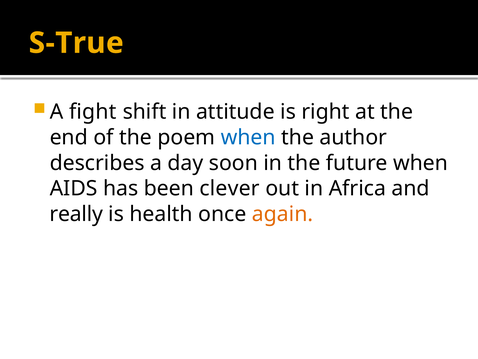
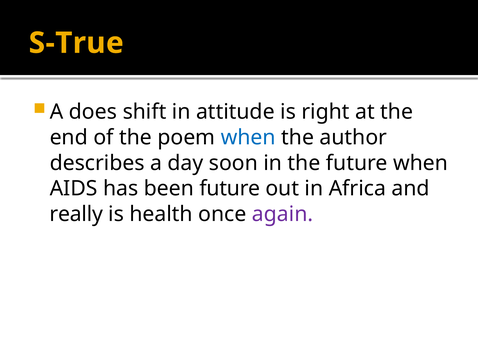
fight: fight -> does (93, 112)
been clever: clever -> future (230, 188)
again colour: orange -> purple (283, 214)
